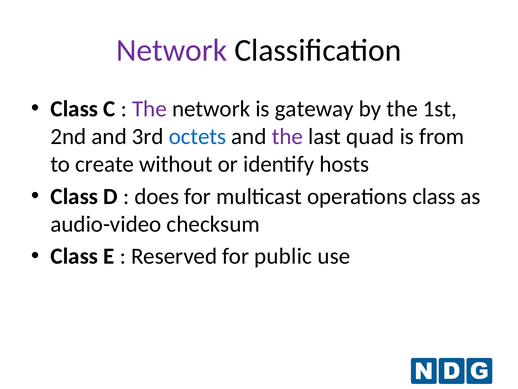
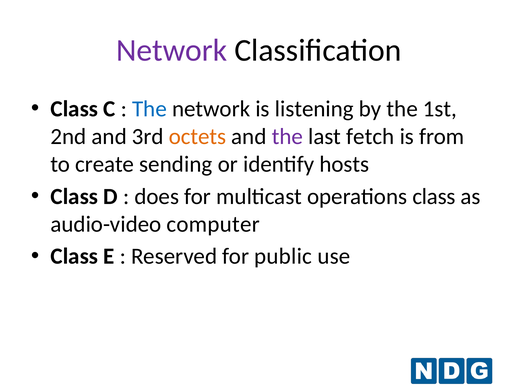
The colour: purple -> blue (149, 109)
gateway: gateway -> listening (314, 109)
octets colour: blue -> orange (197, 136)
quad: quad -> fetch (370, 136)
without: without -> sending (176, 164)
checksum: checksum -> computer (213, 224)
